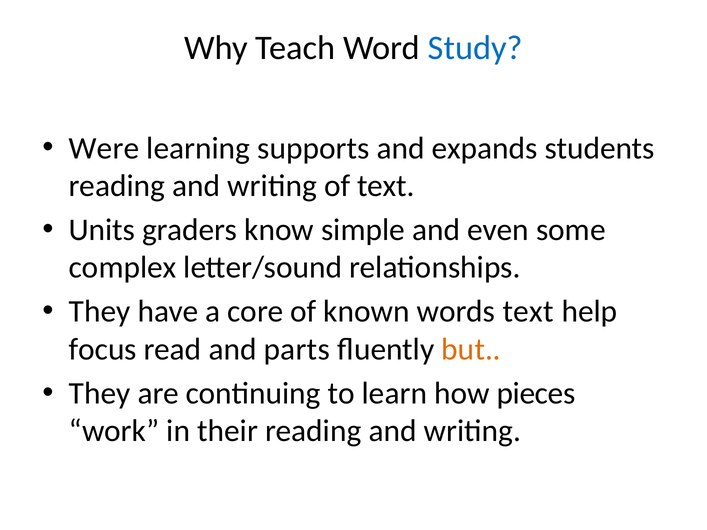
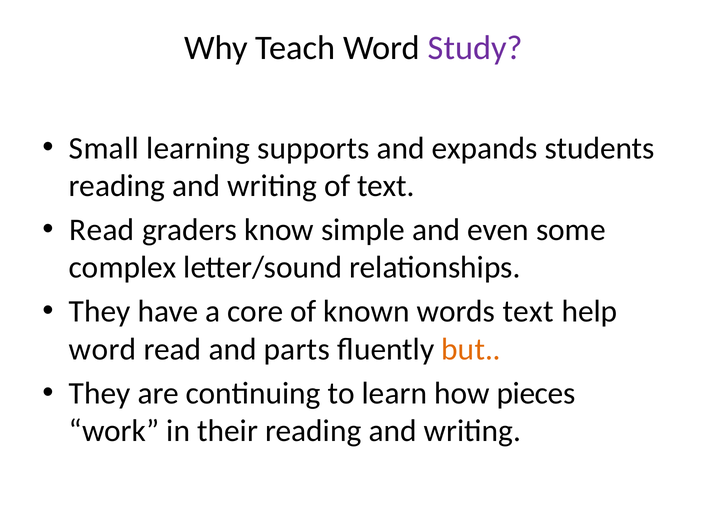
Study colour: blue -> purple (475, 48)
Were: Were -> Small (104, 148)
Units: Units -> Read (102, 230)
focus: focus -> word (103, 349)
